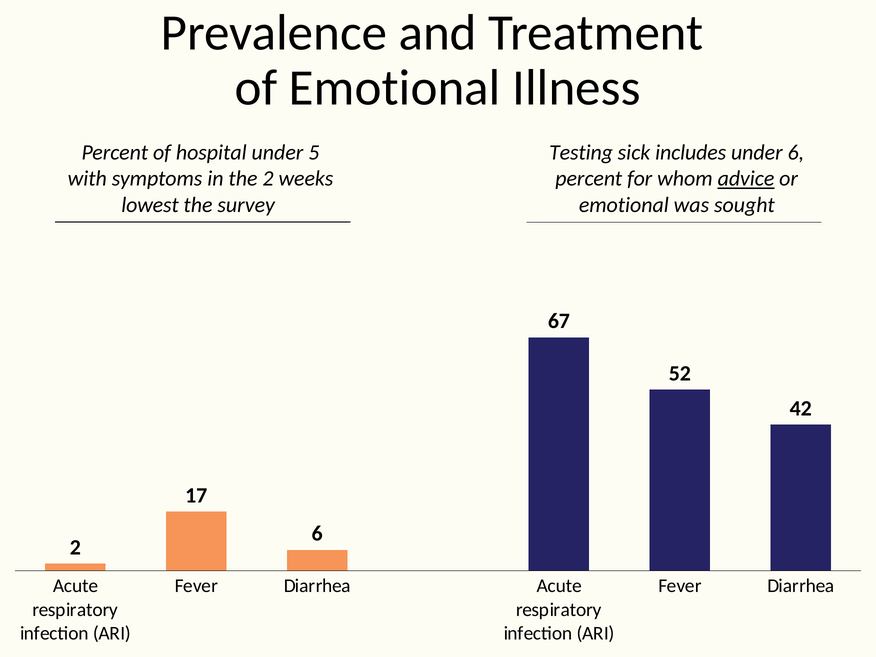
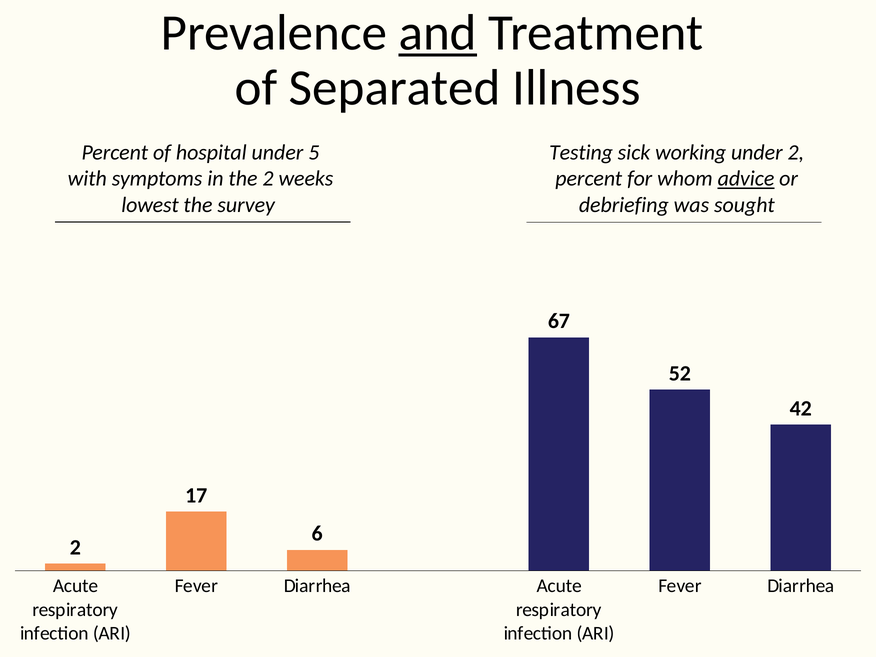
and underline: none -> present (438, 33)
of Emotional: Emotional -> Separated (395, 88)
includes: includes -> working (691, 152)
under 6: 6 -> 2 (796, 152)
emotional: emotional -> debriefing (624, 205)
